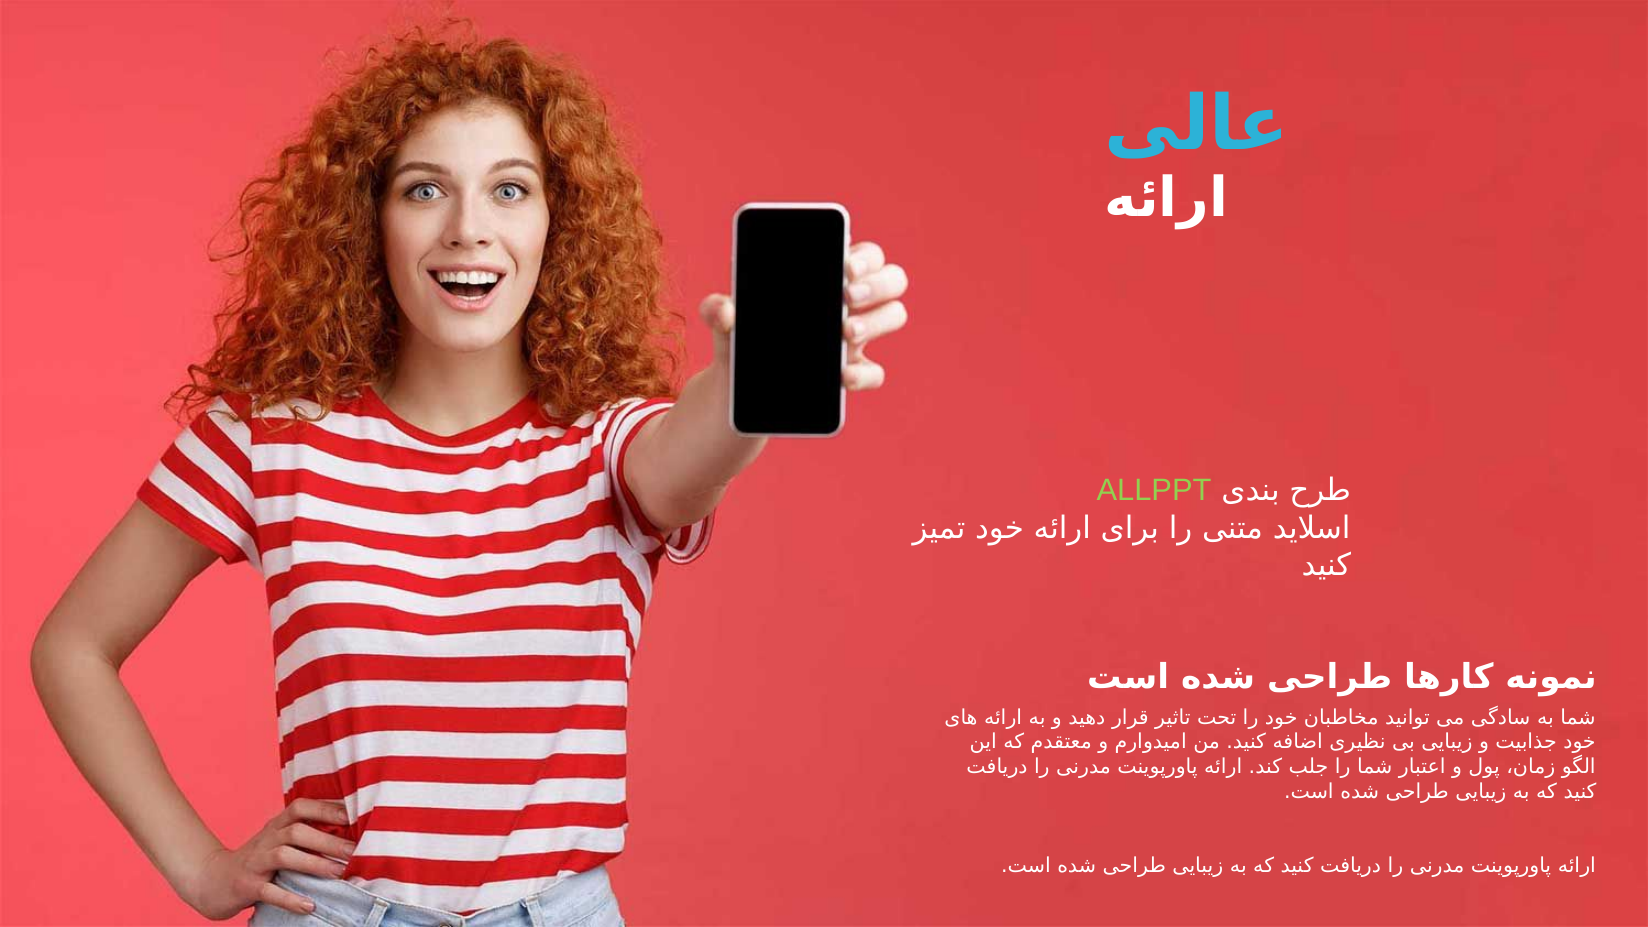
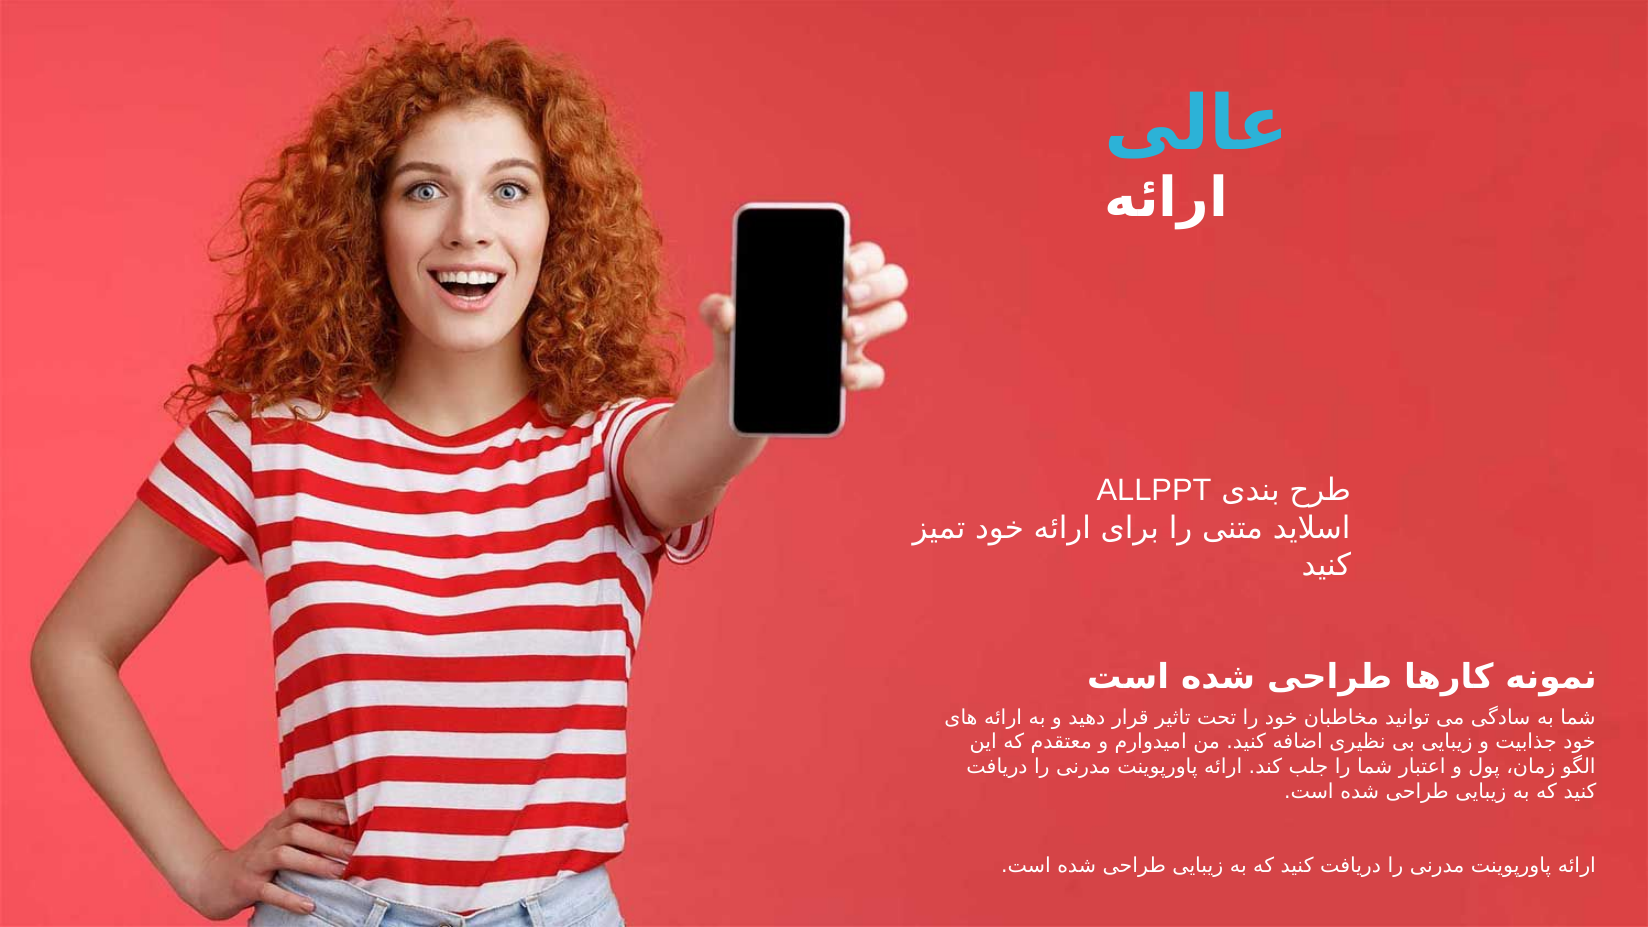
ALLPPT colour: light green -> white (1154, 491)
